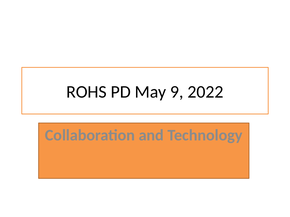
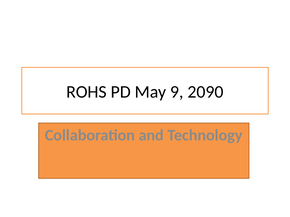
2022: 2022 -> 2090 (205, 92)
